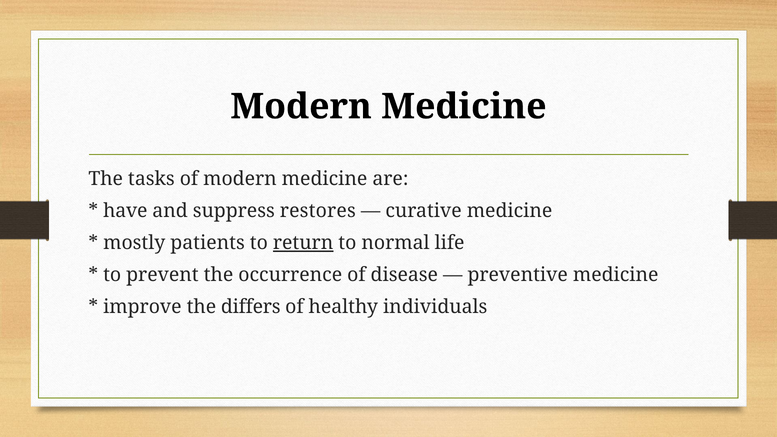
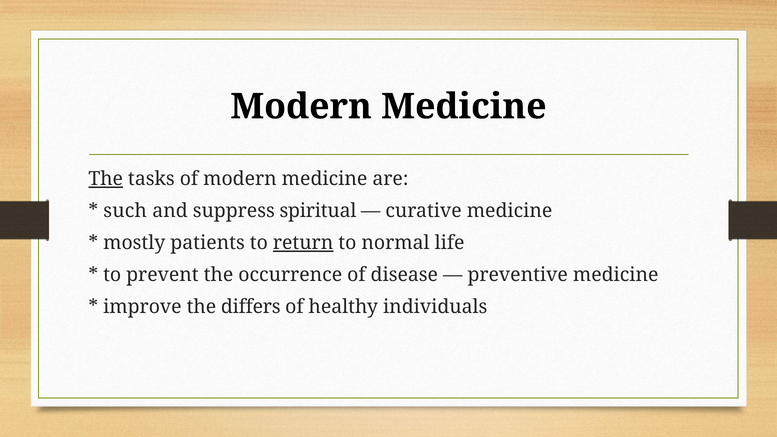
The underline: none -> present (106, 179)
have: have -> such (125, 211)
restores: restores -> spiritual (318, 211)
